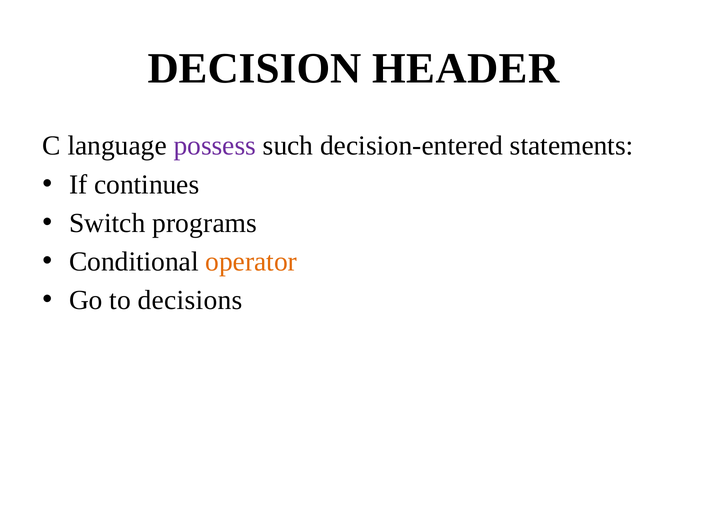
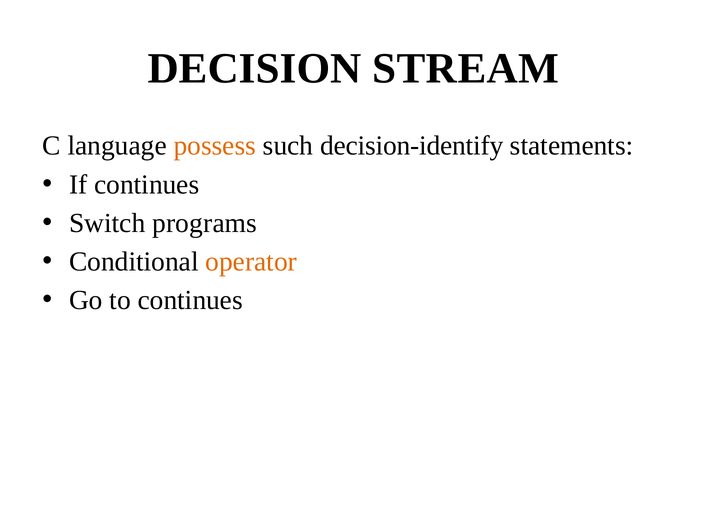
HEADER: HEADER -> STREAM (466, 69)
possess colour: purple -> orange (215, 146)
decision-entered: decision-entered -> decision-identify (412, 146)
to decisions: decisions -> continues (190, 300)
